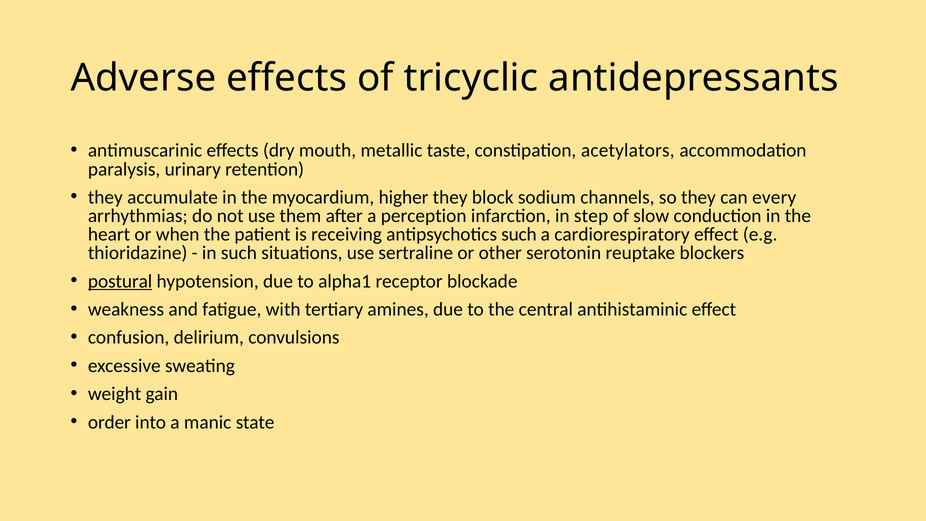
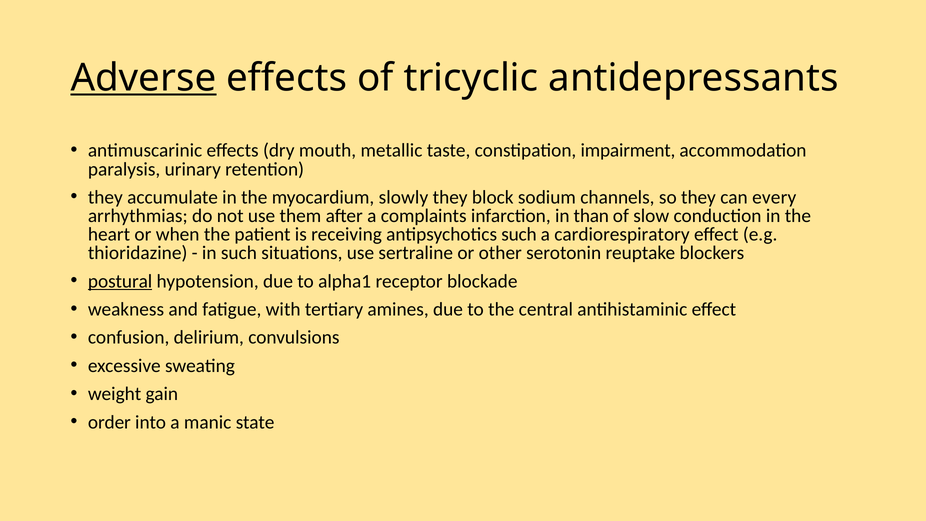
Adverse underline: none -> present (143, 78)
acetylators: acetylators -> impairment (628, 151)
higher: higher -> slowly (403, 197)
perception: perception -> complaints (424, 216)
step: step -> than (591, 216)
